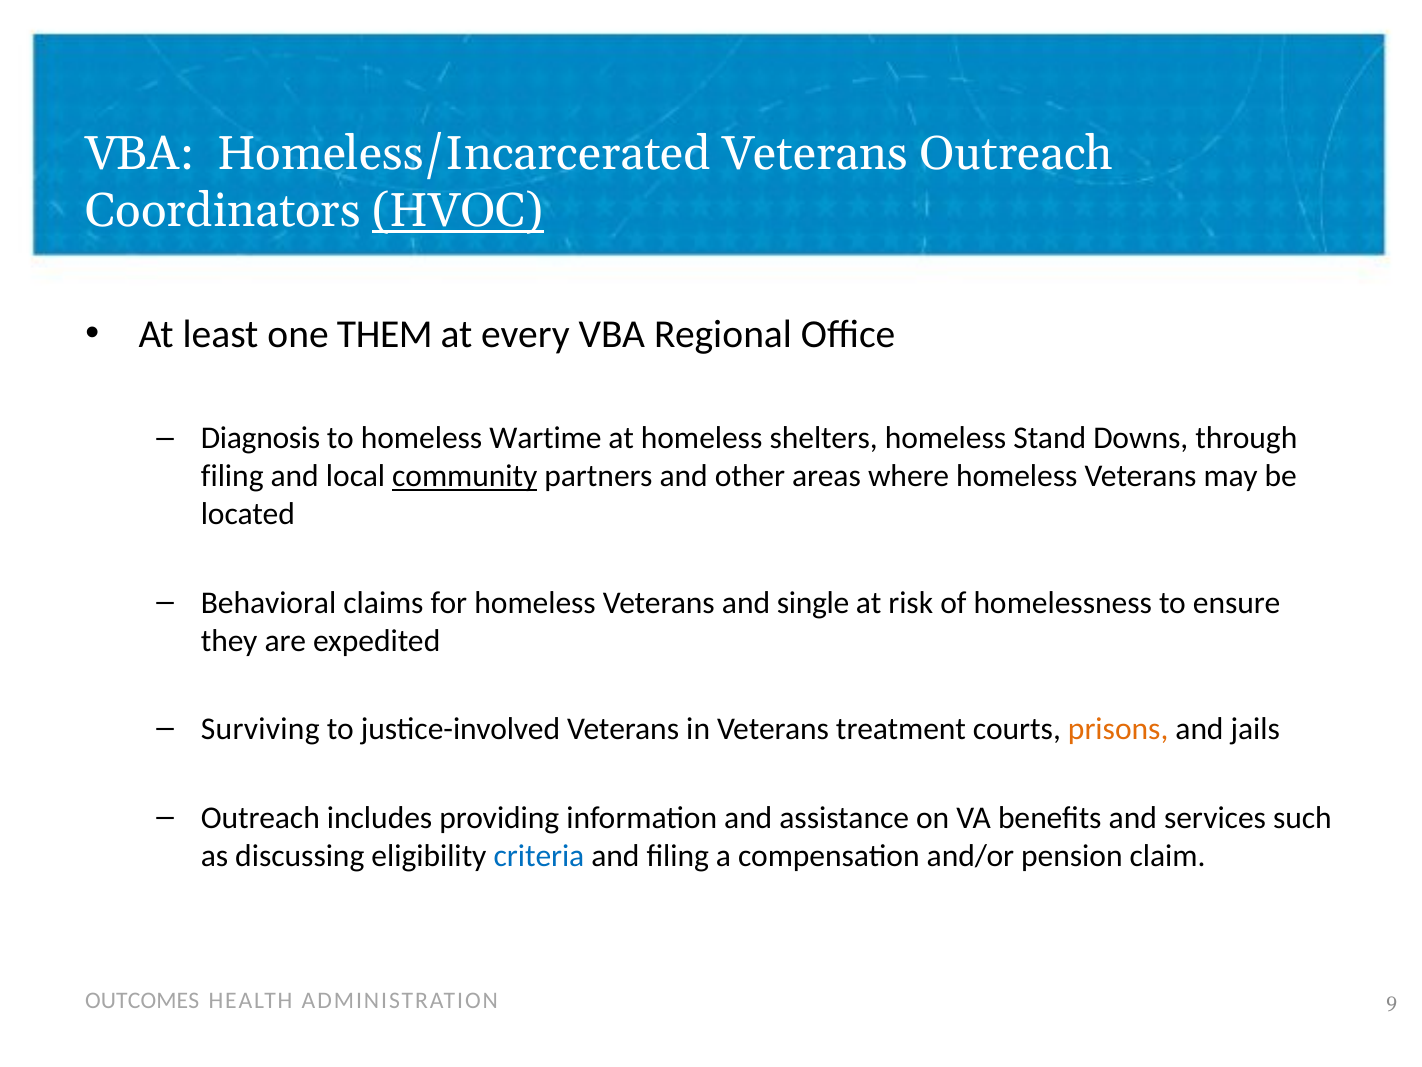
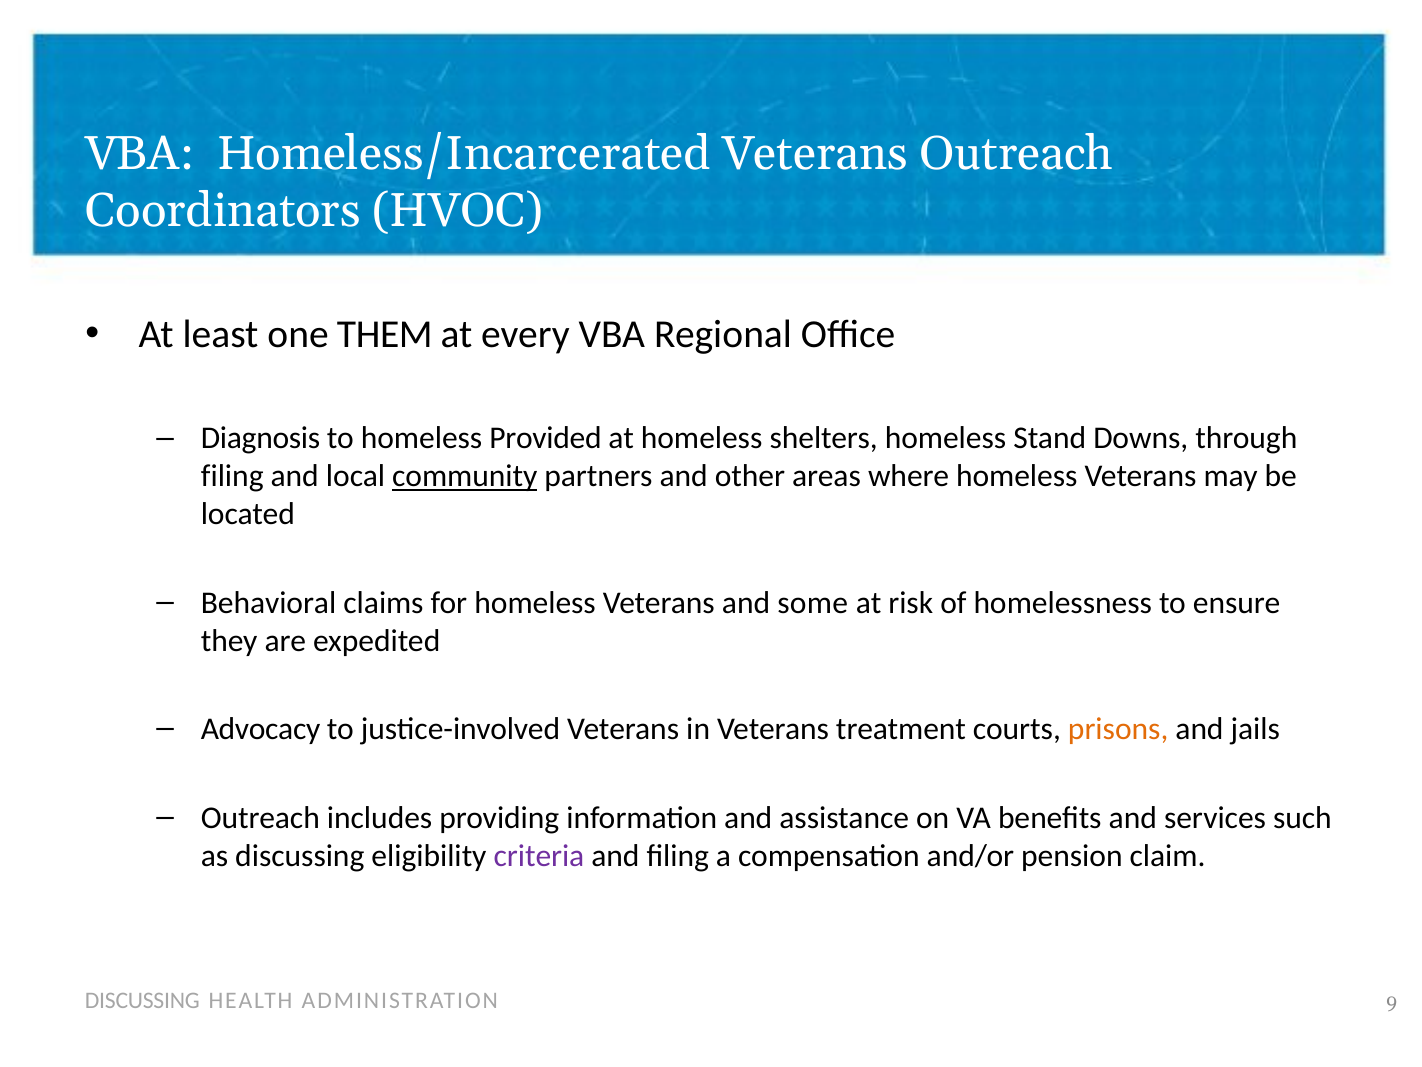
HVOC underline: present -> none (458, 211)
Wartime: Wartime -> Provided (545, 438)
single: single -> some (813, 603)
Surviving: Surviving -> Advocacy (261, 729)
criteria colour: blue -> purple (539, 855)
OUTCOMES: OUTCOMES -> DISCUSSING (142, 1000)
